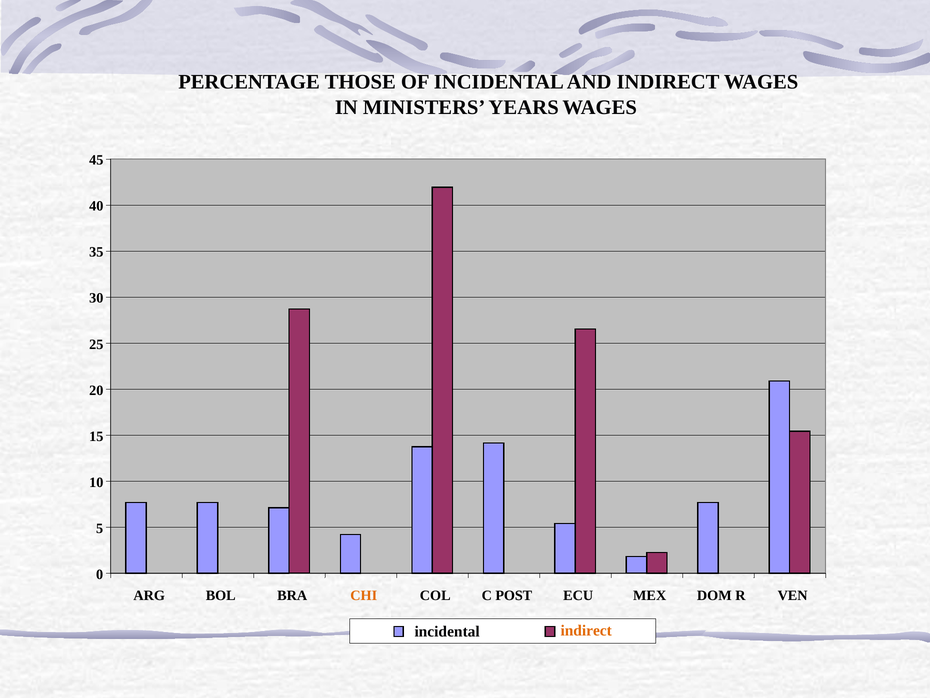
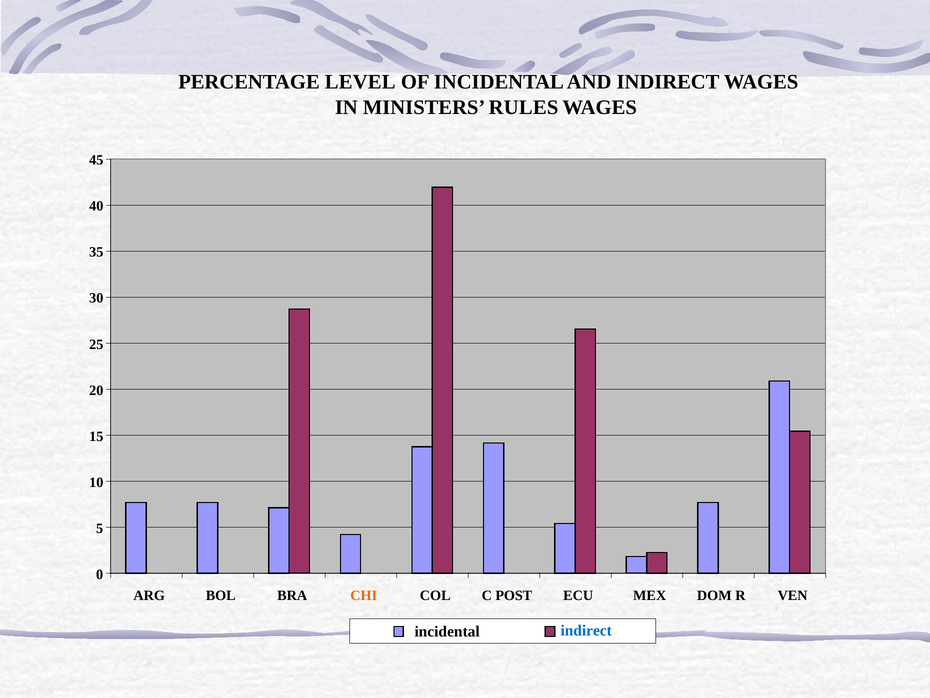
THOSE: THOSE -> LEVEL (360, 82)
YEARS: YEARS -> RULES (524, 107)
indirect colour: orange -> blue (586, 630)
